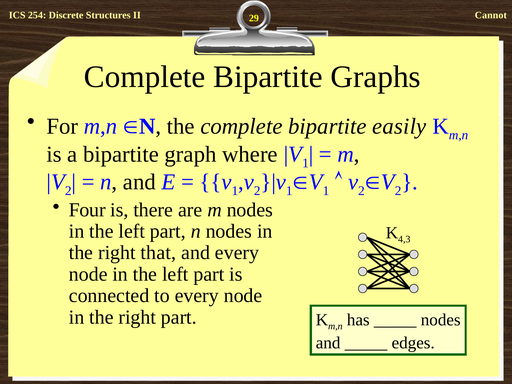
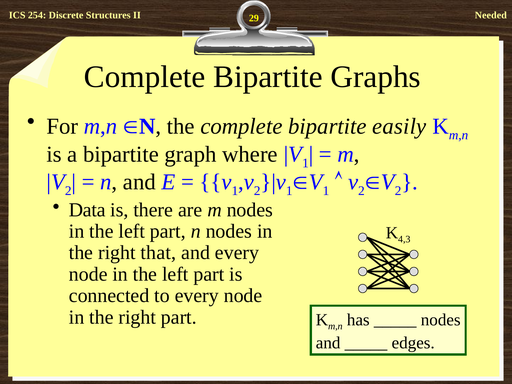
Cannot: Cannot -> Needed (491, 15)
Four: Four -> Data (87, 210)
